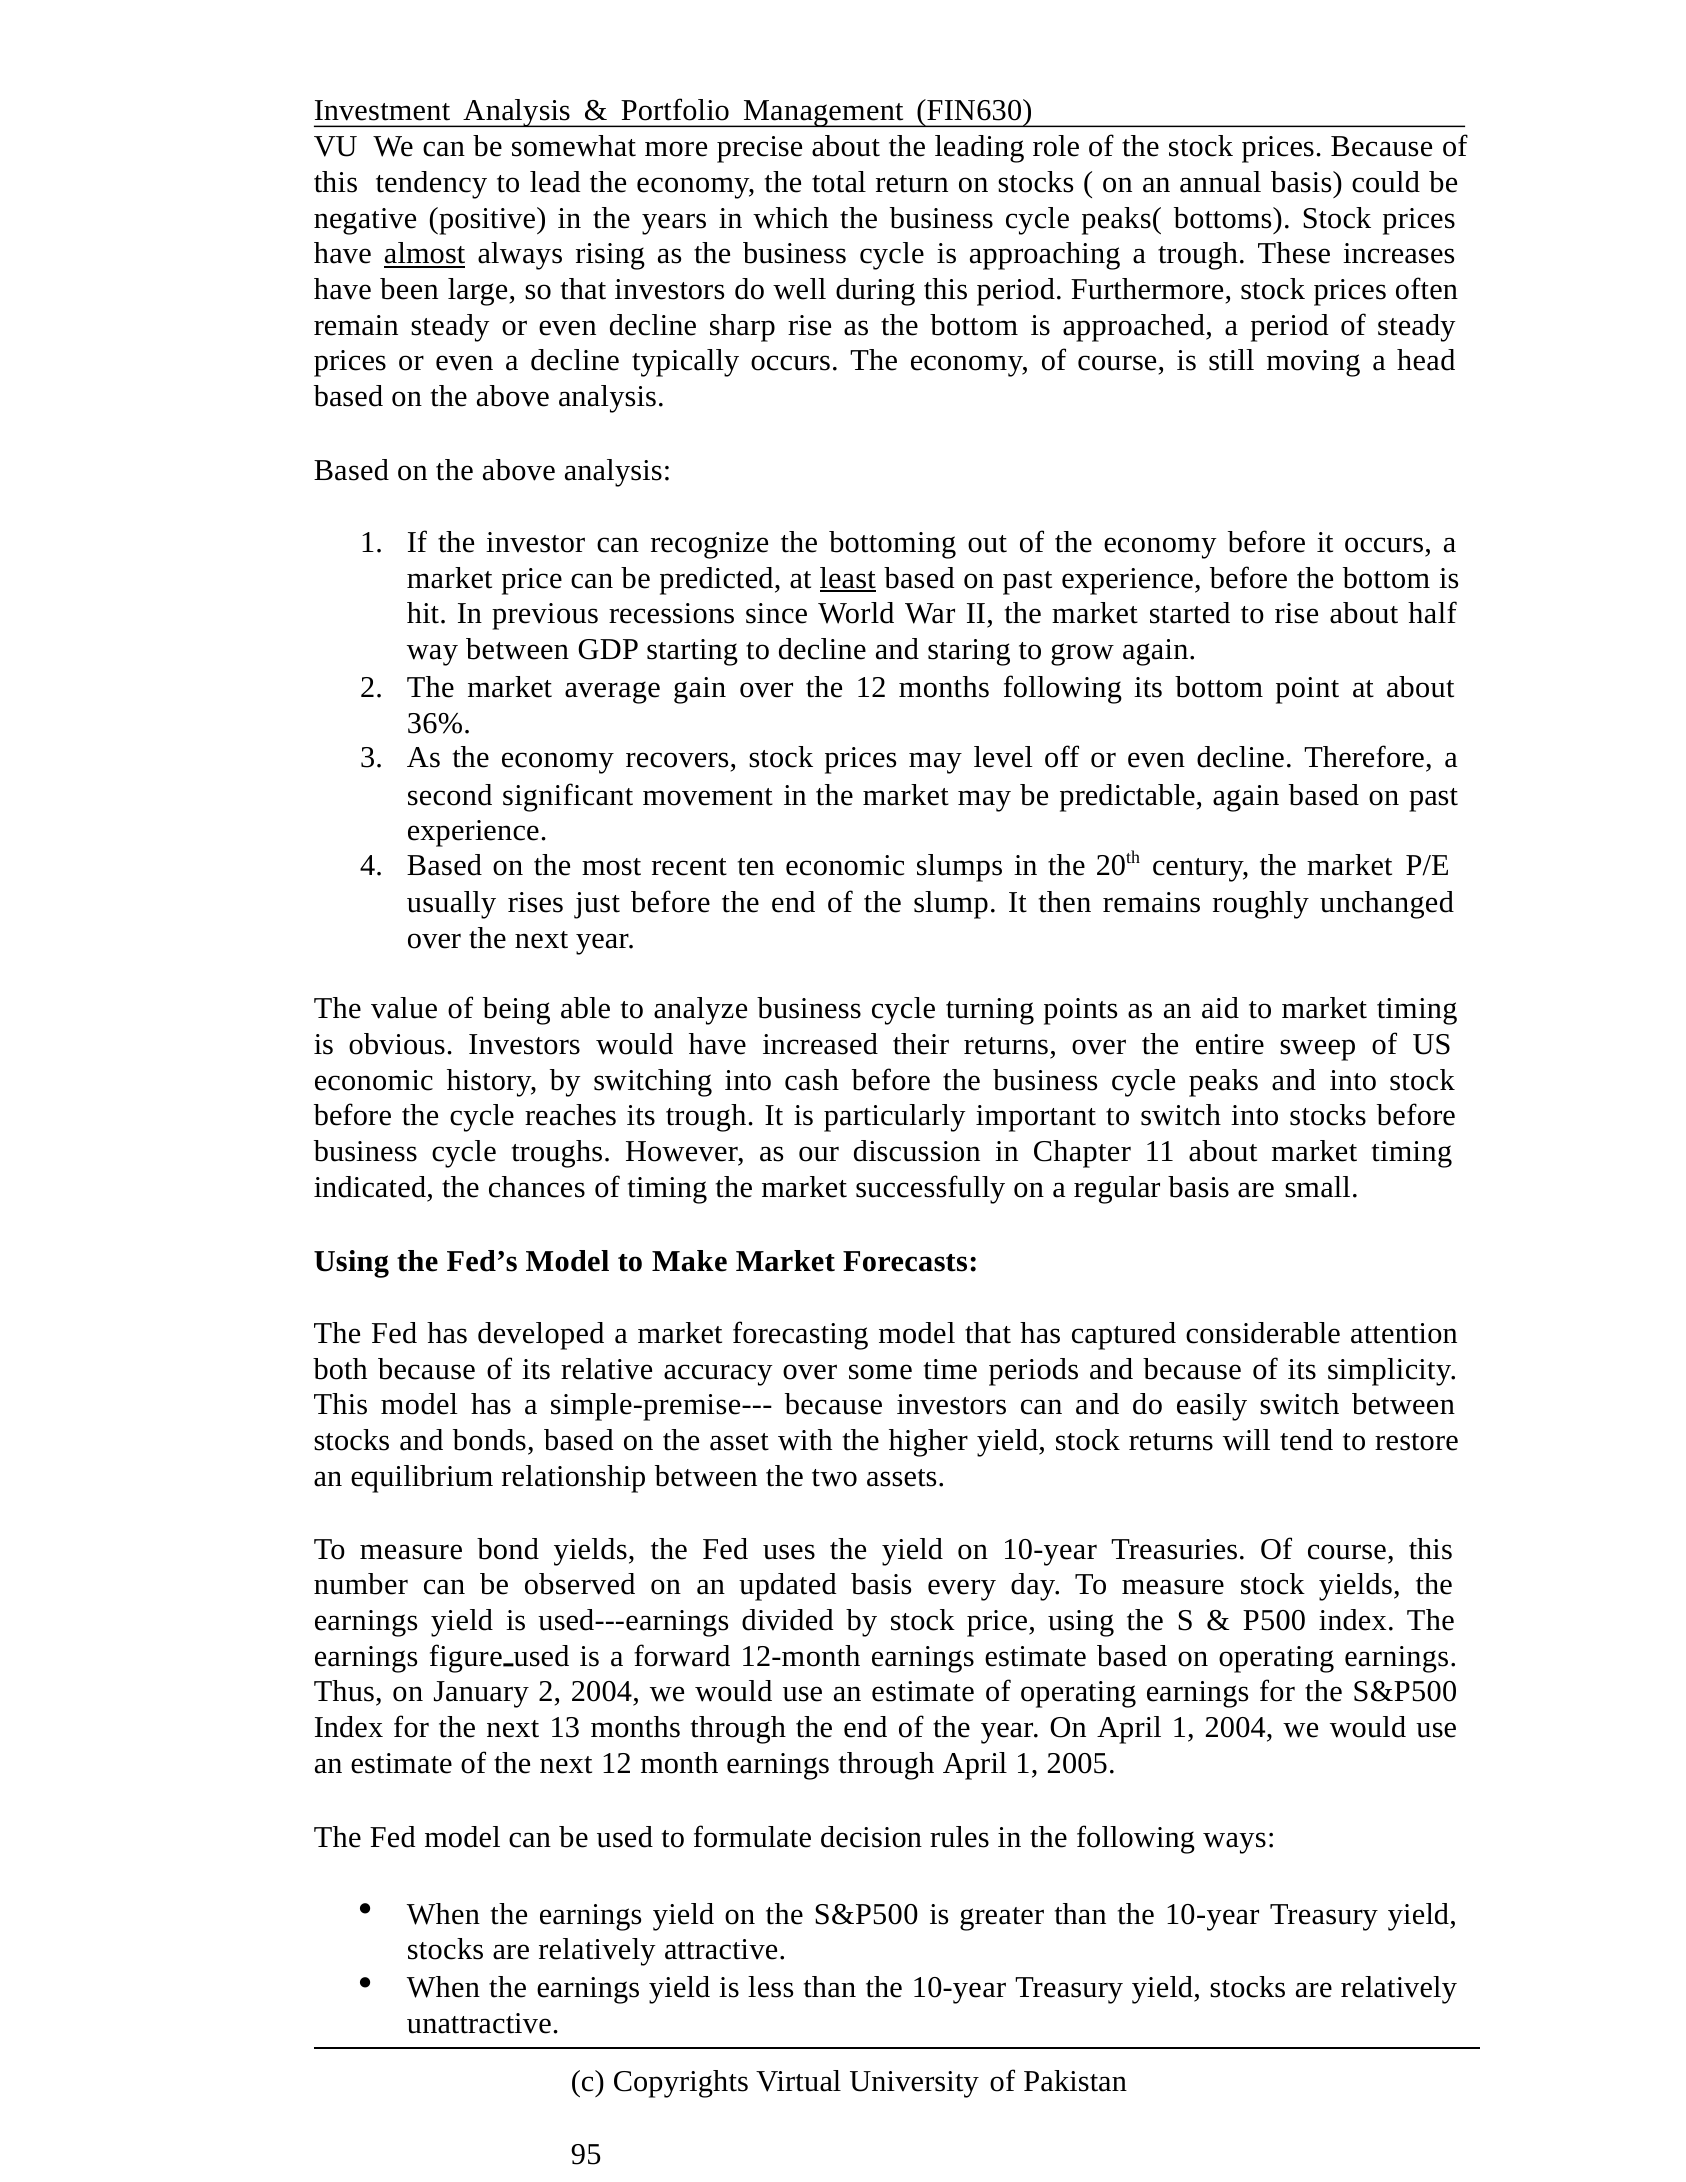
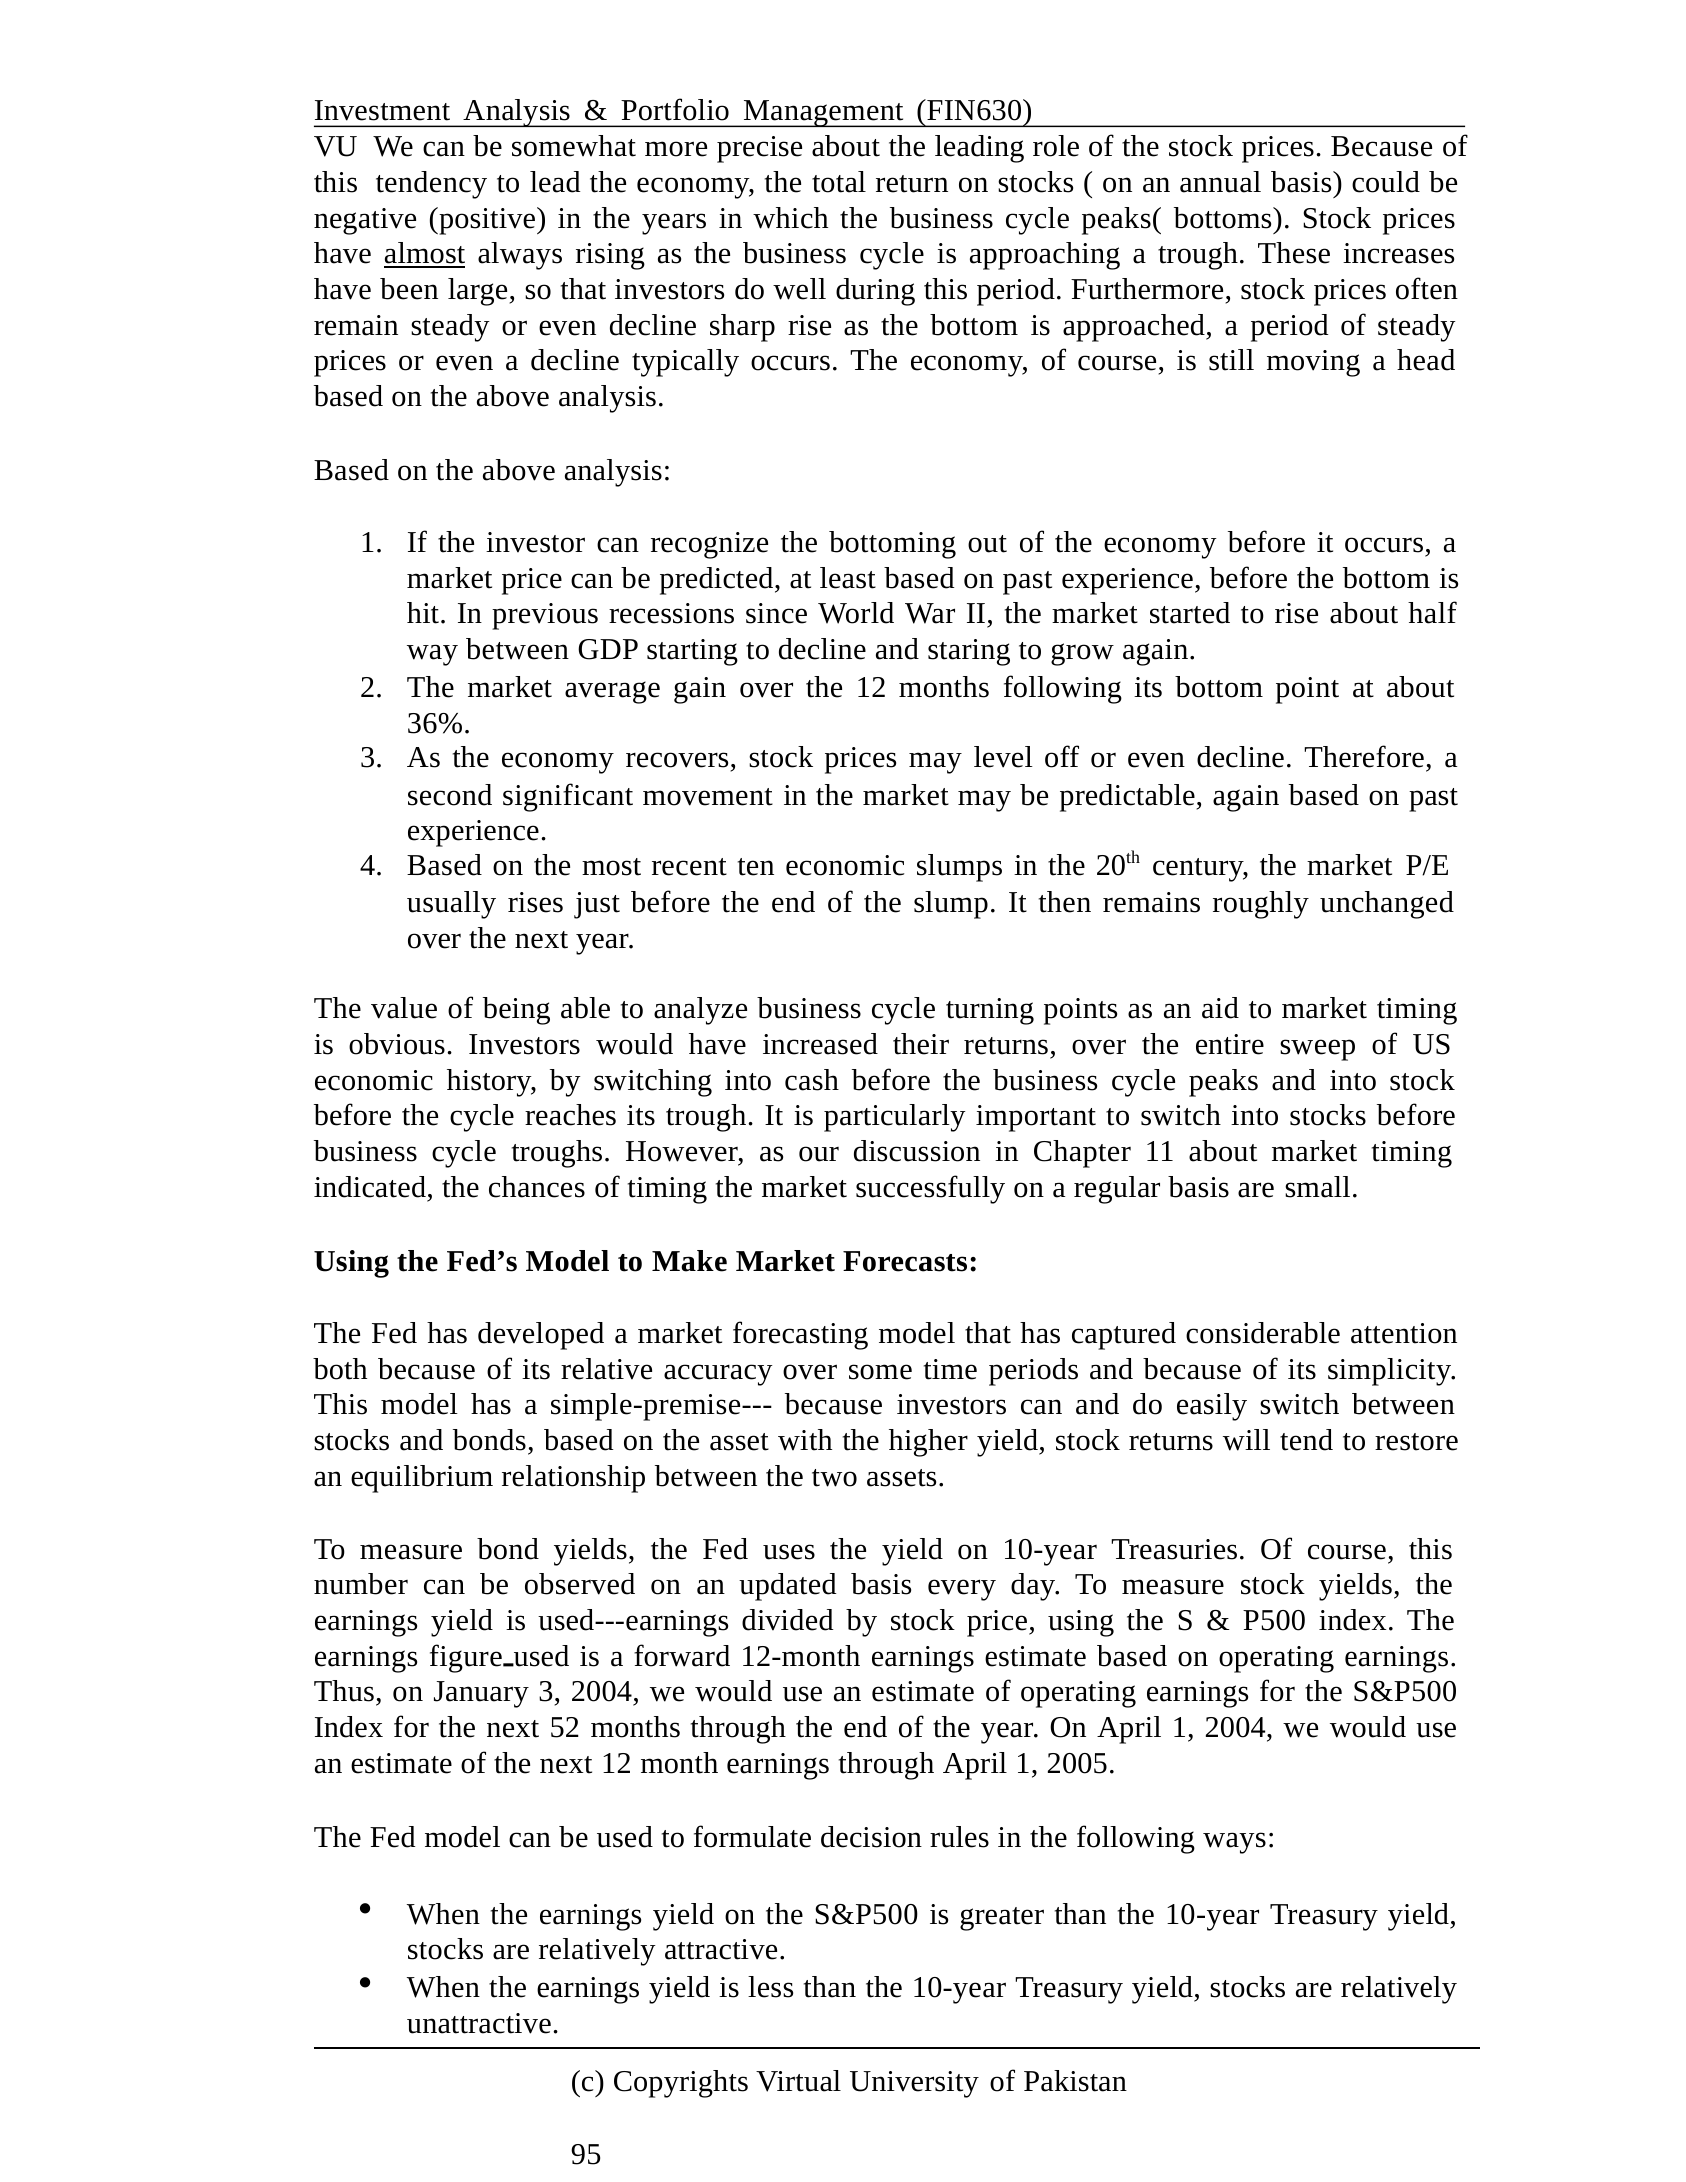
least underline: present -> none (848, 578)
January 2: 2 -> 3 (550, 1692)
13: 13 -> 52 (565, 1728)
